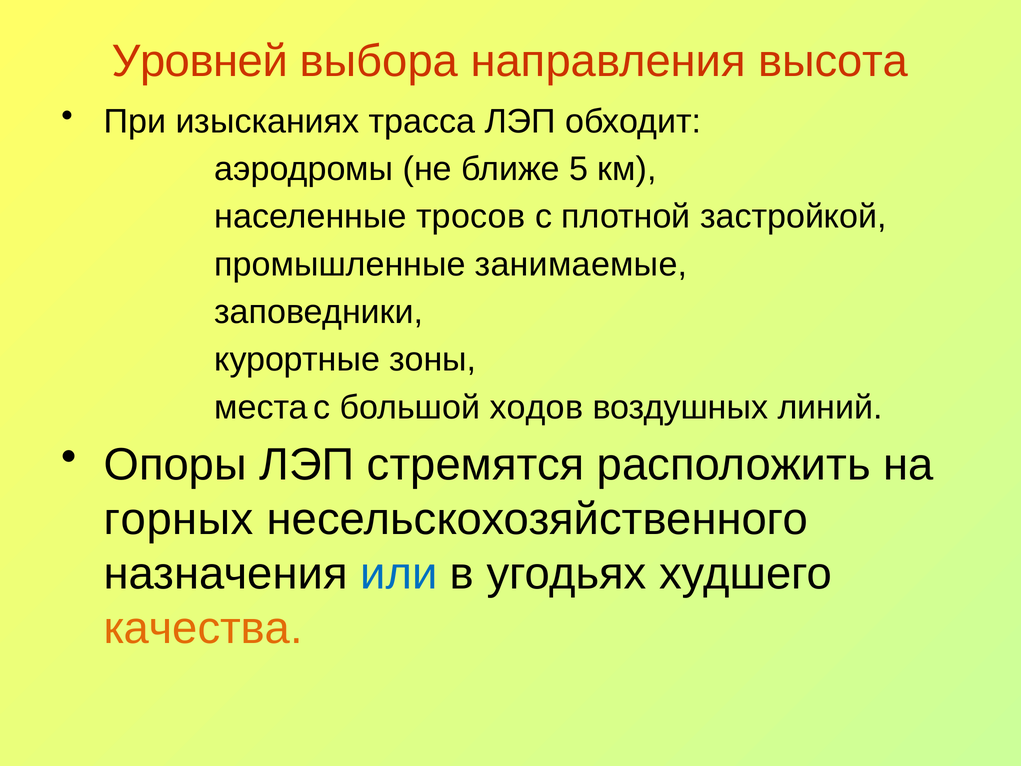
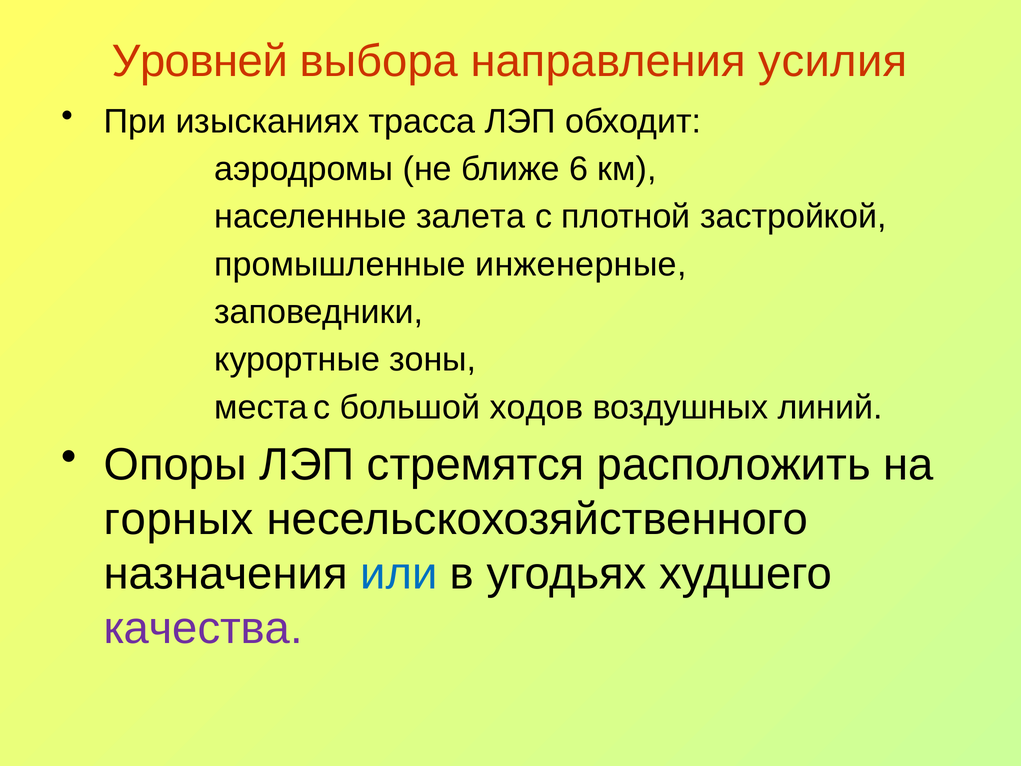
высота: высота -> усилия (833, 61)
5: 5 -> 6 (579, 169)
тросов: тросов -> залета (471, 217)
занимаемые: занимаемые -> инженерные (581, 264)
качества colour: orange -> purple (203, 628)
